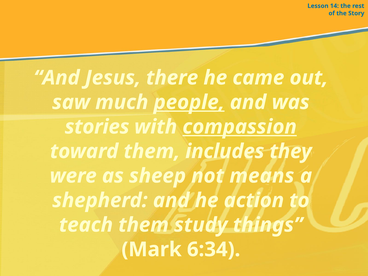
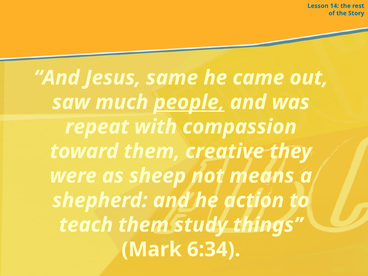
there: there -> same (172, 78)
stories: stories -> repeat (97, 127)
compassion underline: present -> none (240, 127)
includes: includes -> creative (225, 151)
